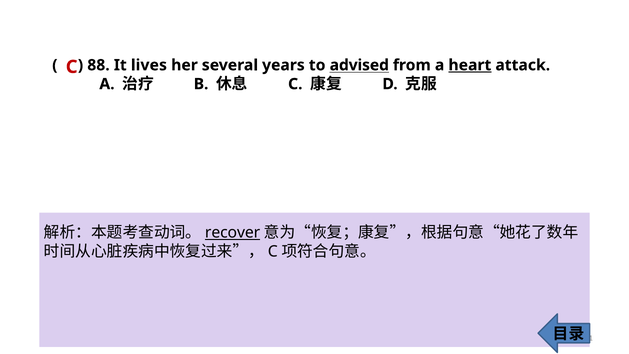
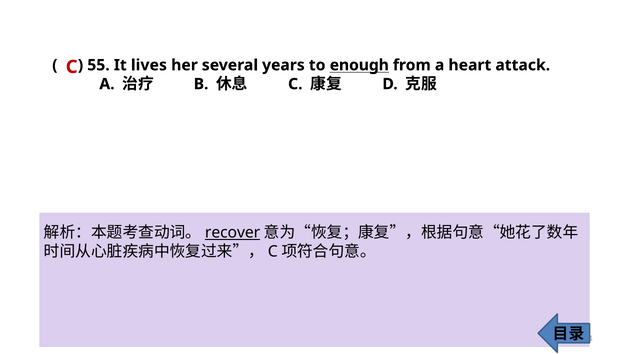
88: 88 -> 55 (99, 65)
advised: advised -> enough (359, 65)
heart underline: present -> none (470, 65)
